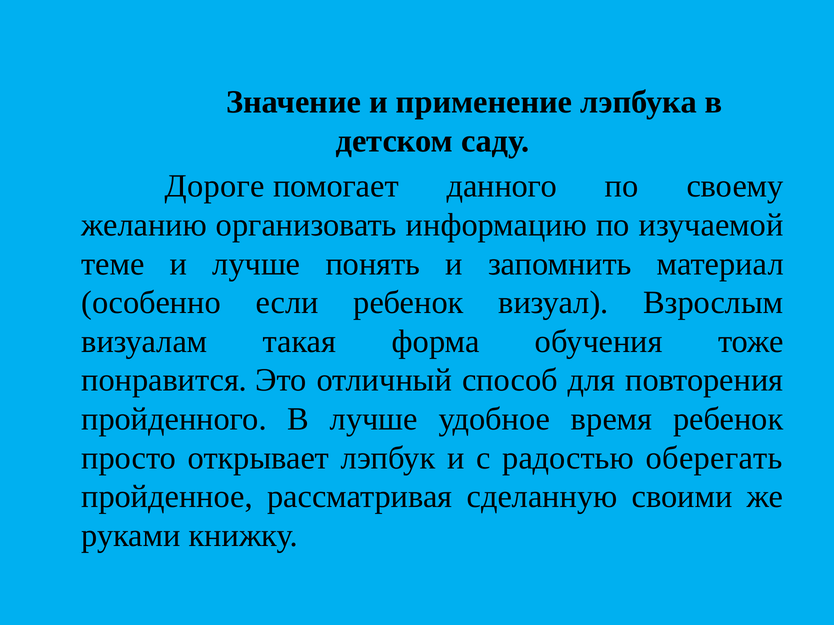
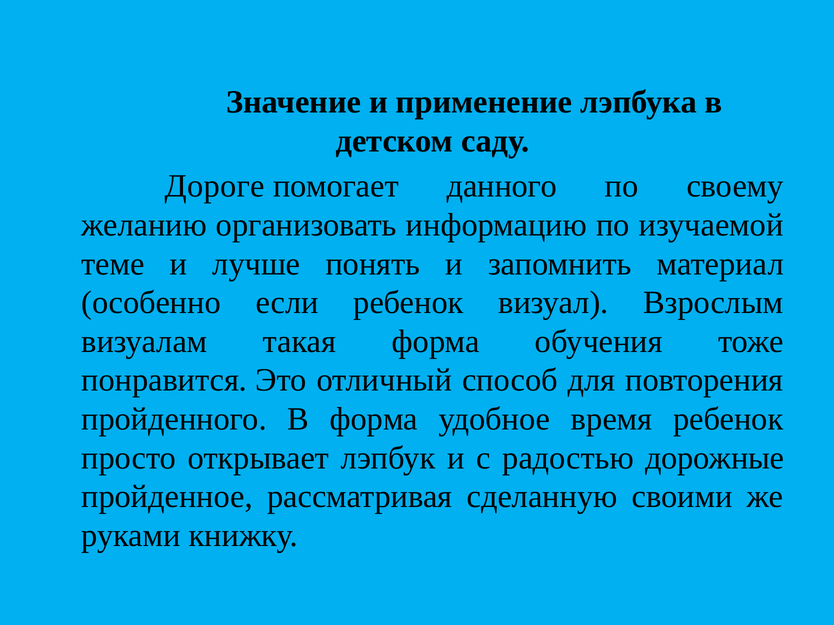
В лучше: лучше -> форма (374, 419)
оберегать: оберегать -> дорожные (715, 458)
